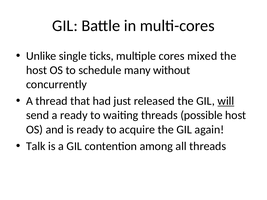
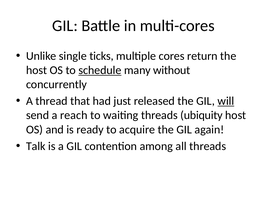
mixed: mixed -> return (202, 56)
schedule underline: none -> present (100, 70)
a ready: ready -> reach (74, 115)
possible: possible -> ubiquity (202, 115)
